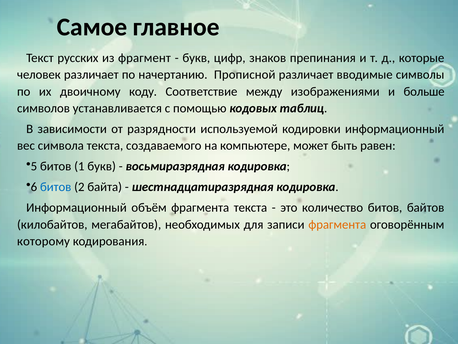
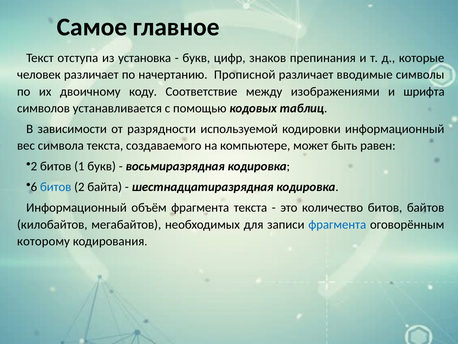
русских: русских -> отступа (78, 58)
фрагмент: фрагмент -> установка (145, 58)
больше: больше -> шрифта (424, 91)
5: 5 -> 2 (34, 166)
фрагмента colour: orange -> blue (337, 224)
